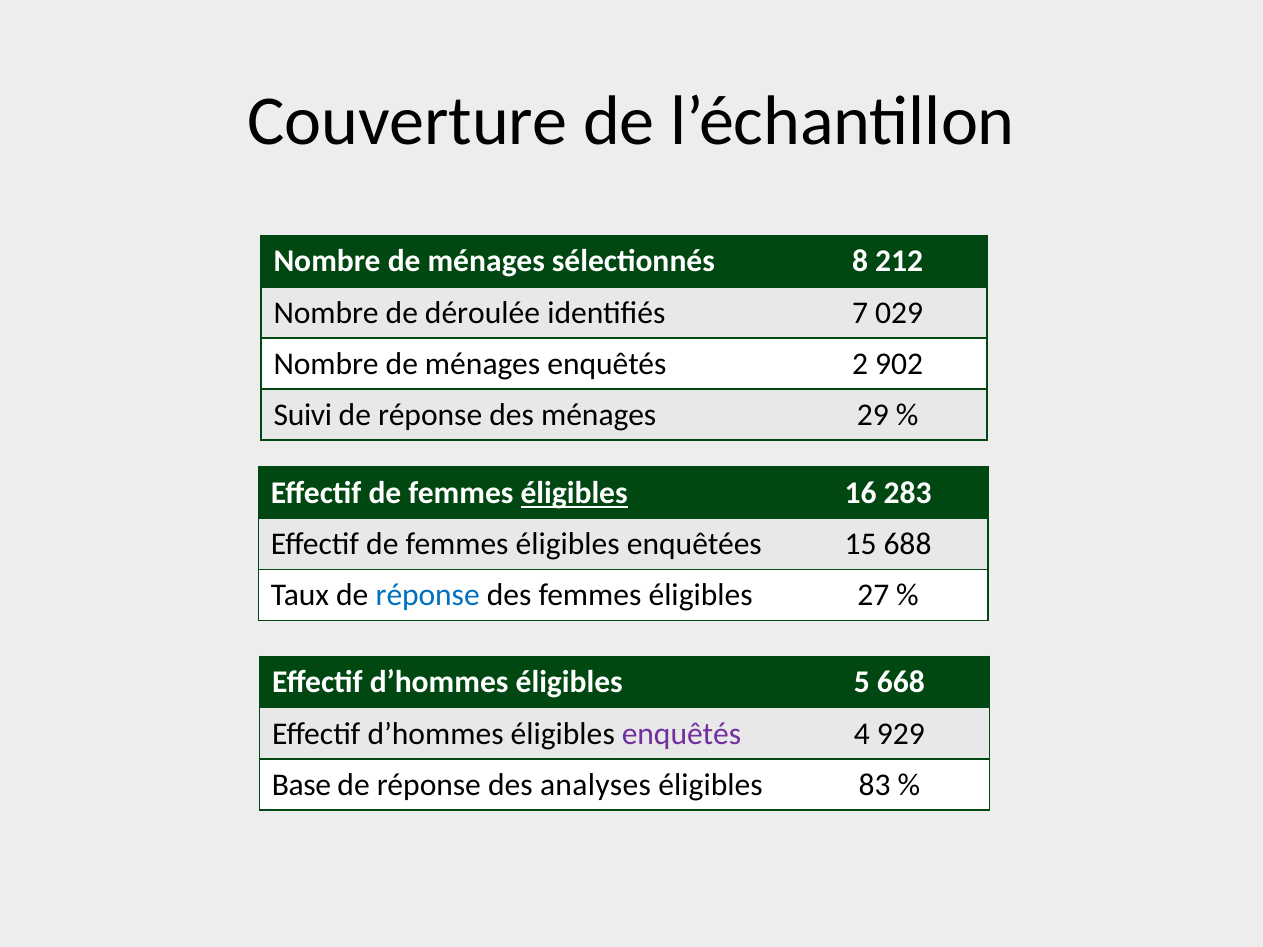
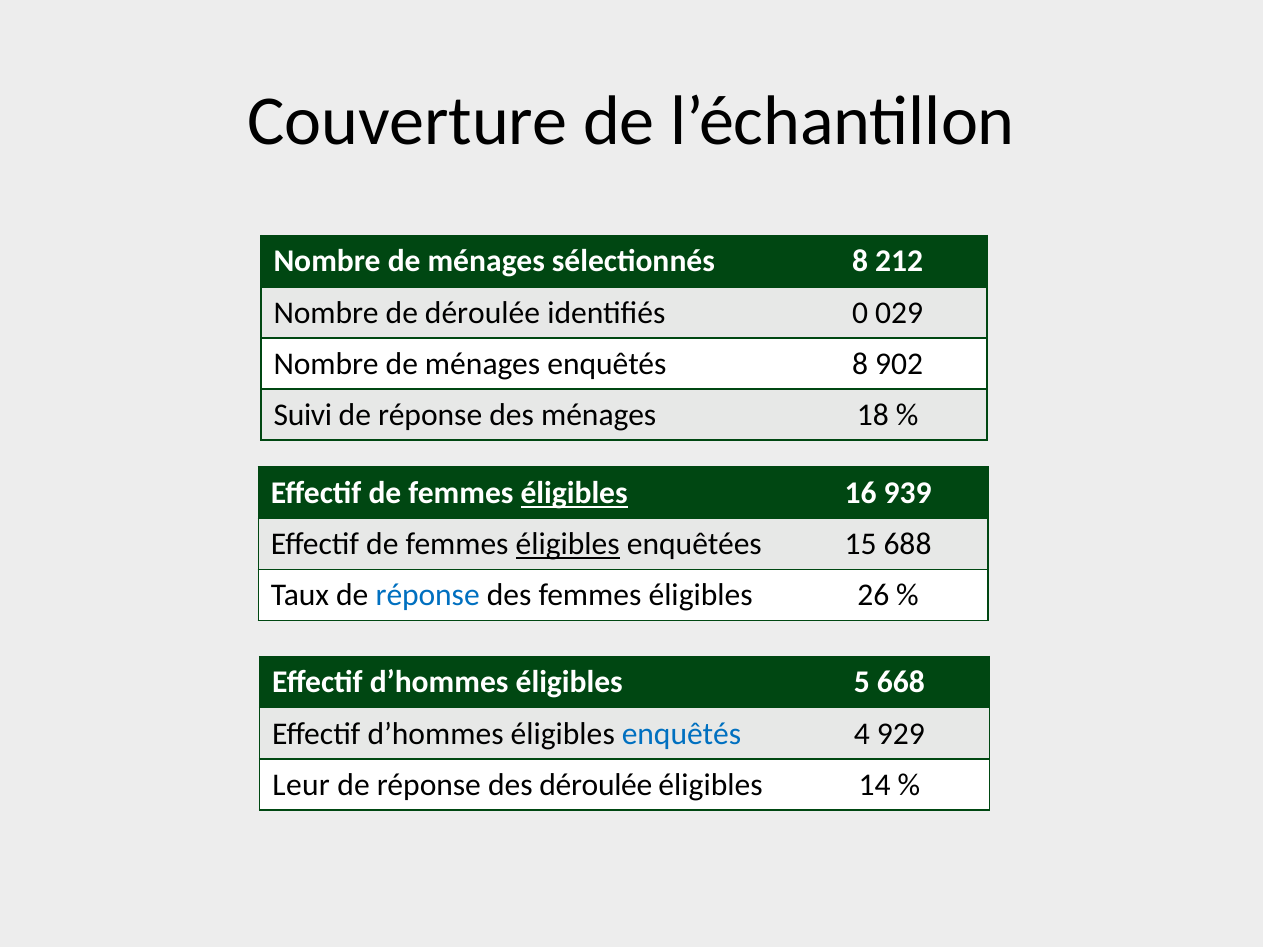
7: 7 -> 0 (860, 313)
enquêtés 2: 2 -> 8 (860, 364)
29: 29 -> 18 (873, 415)
283: 283 -> 939 (908, 493)
éligibles underline: none -> present (568, 544)
27: 27 -> 26 (873, 596)
enquêtés colour: purple -> blue (681, 734)
Base: Base -> Leur (301, 785)
des analyses: analyses -> déroulée (596, 785)
83: 83 -> 14 (875, 785)
